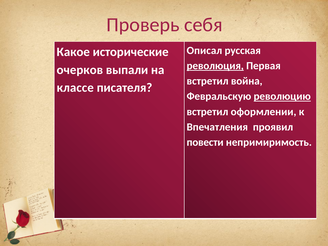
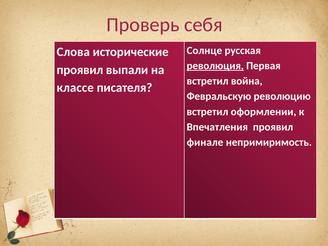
Описал: Описал -> Солнце (204, 50)
Какое: Какое -> Слова (73, 52)
очерков: очерков -> проявил (80, 70)
революцию underline: present -> none (282, 96)
повести: повести -> финале (205, 142)
